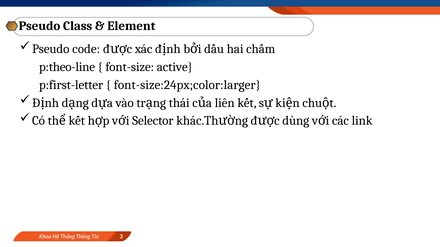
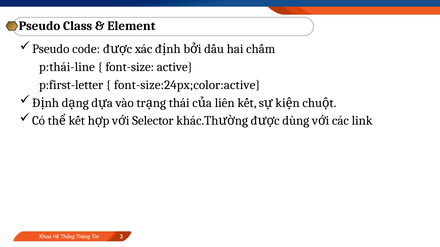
p:theo-line: p:theo-line -> p:thái-line (67, 67)
font-size:24px;color:larger: font-size:24px;color:larger -> font-size:24px;color:active (187, 85)
